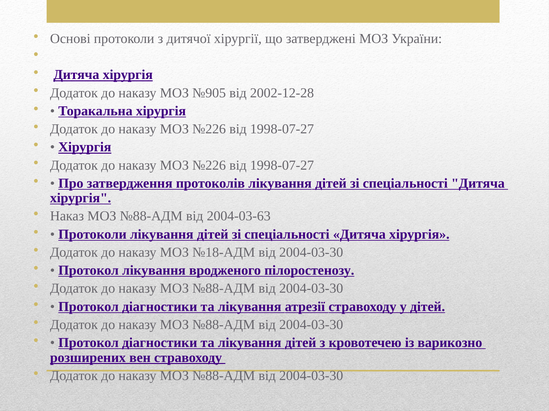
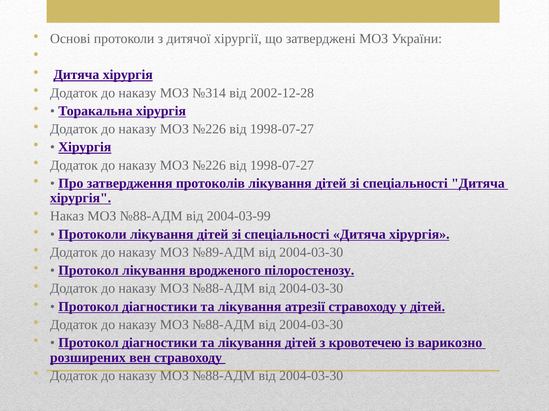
№905: №905 -> №314 (209, 93)
2004-03-63: 2004-03-63 -> 2004-03-99 (239, 217)
№18-АДМ: №18-АДМ -> №89-АДМ (224, 253)
